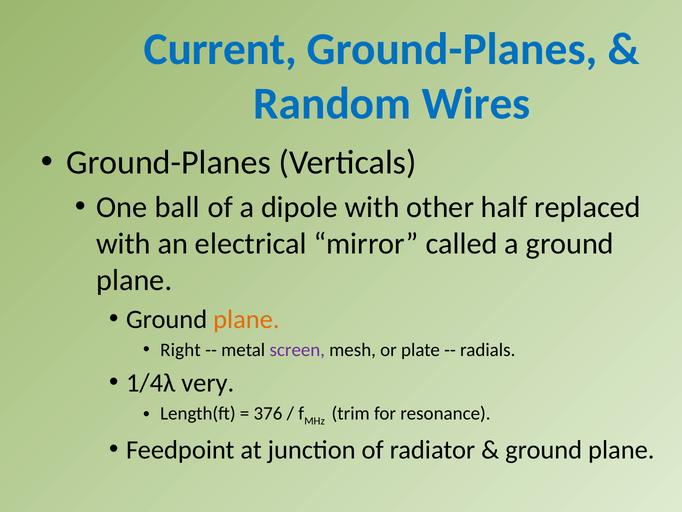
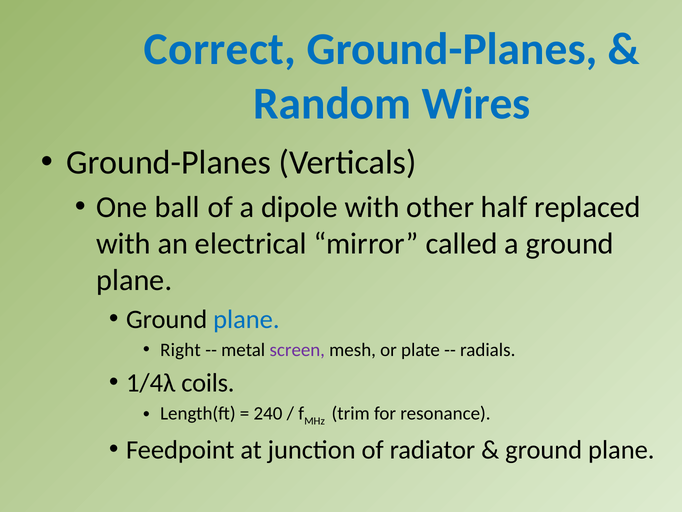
Current: Current -> Correct (220, 49)
plane colour: orange -> blue (246, 319)
very: very -> coils (208, 383)
376: 376 -> 240 (268, 413)
